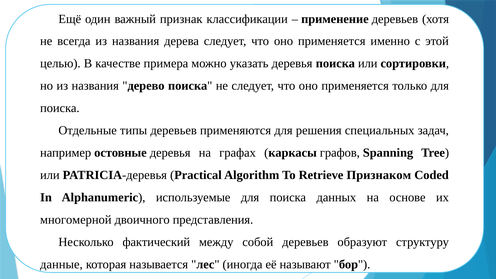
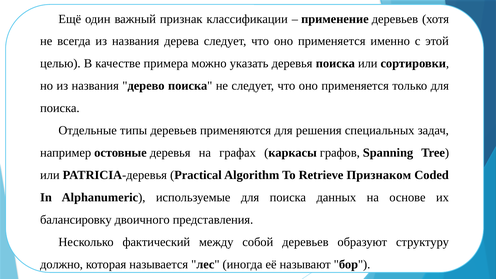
многомерной: многомерной -> балансировку (76, 220)
данные: данные -> должно (62, 264)
